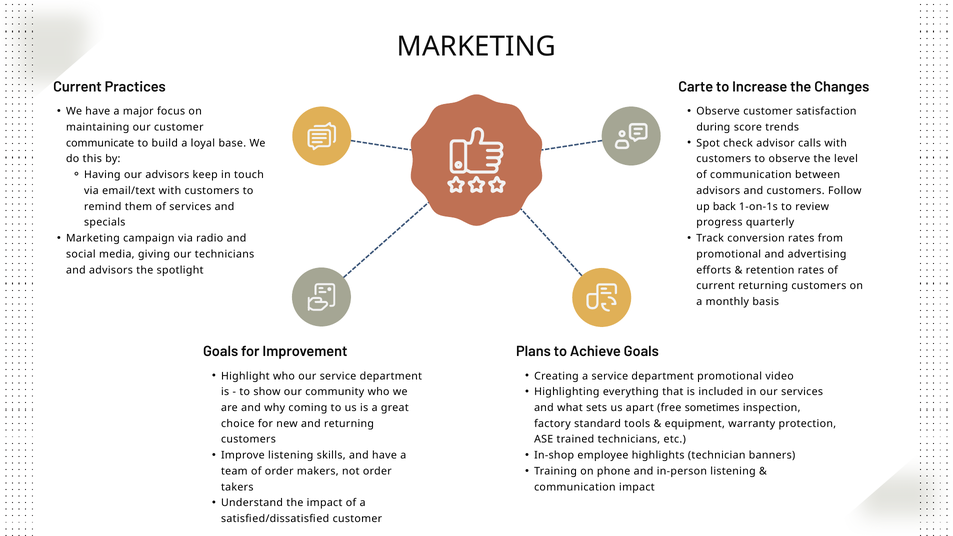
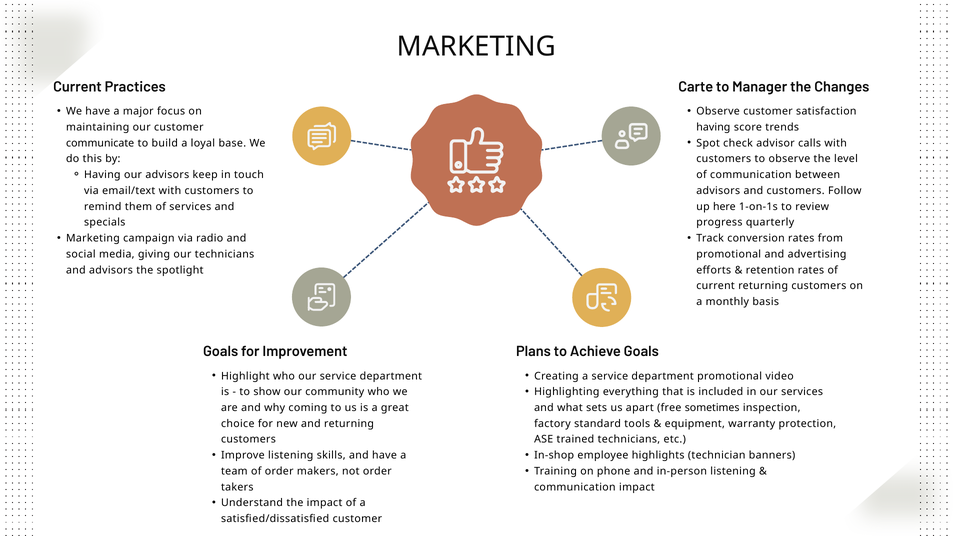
Increase: Increase -> Manager (760, 87)
during: during -> having (713, 127)
back: back -> here (724, 207)
